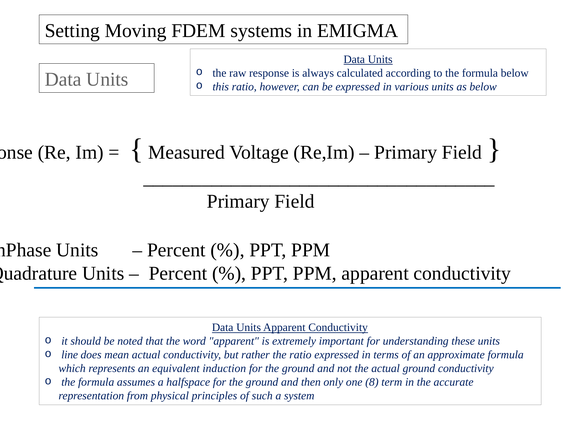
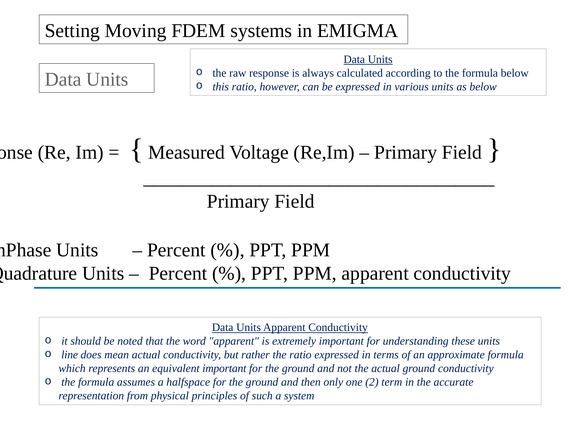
equivalent induction: induction -> important (224, 368)
8: 8 -> 2 (372, 382)
